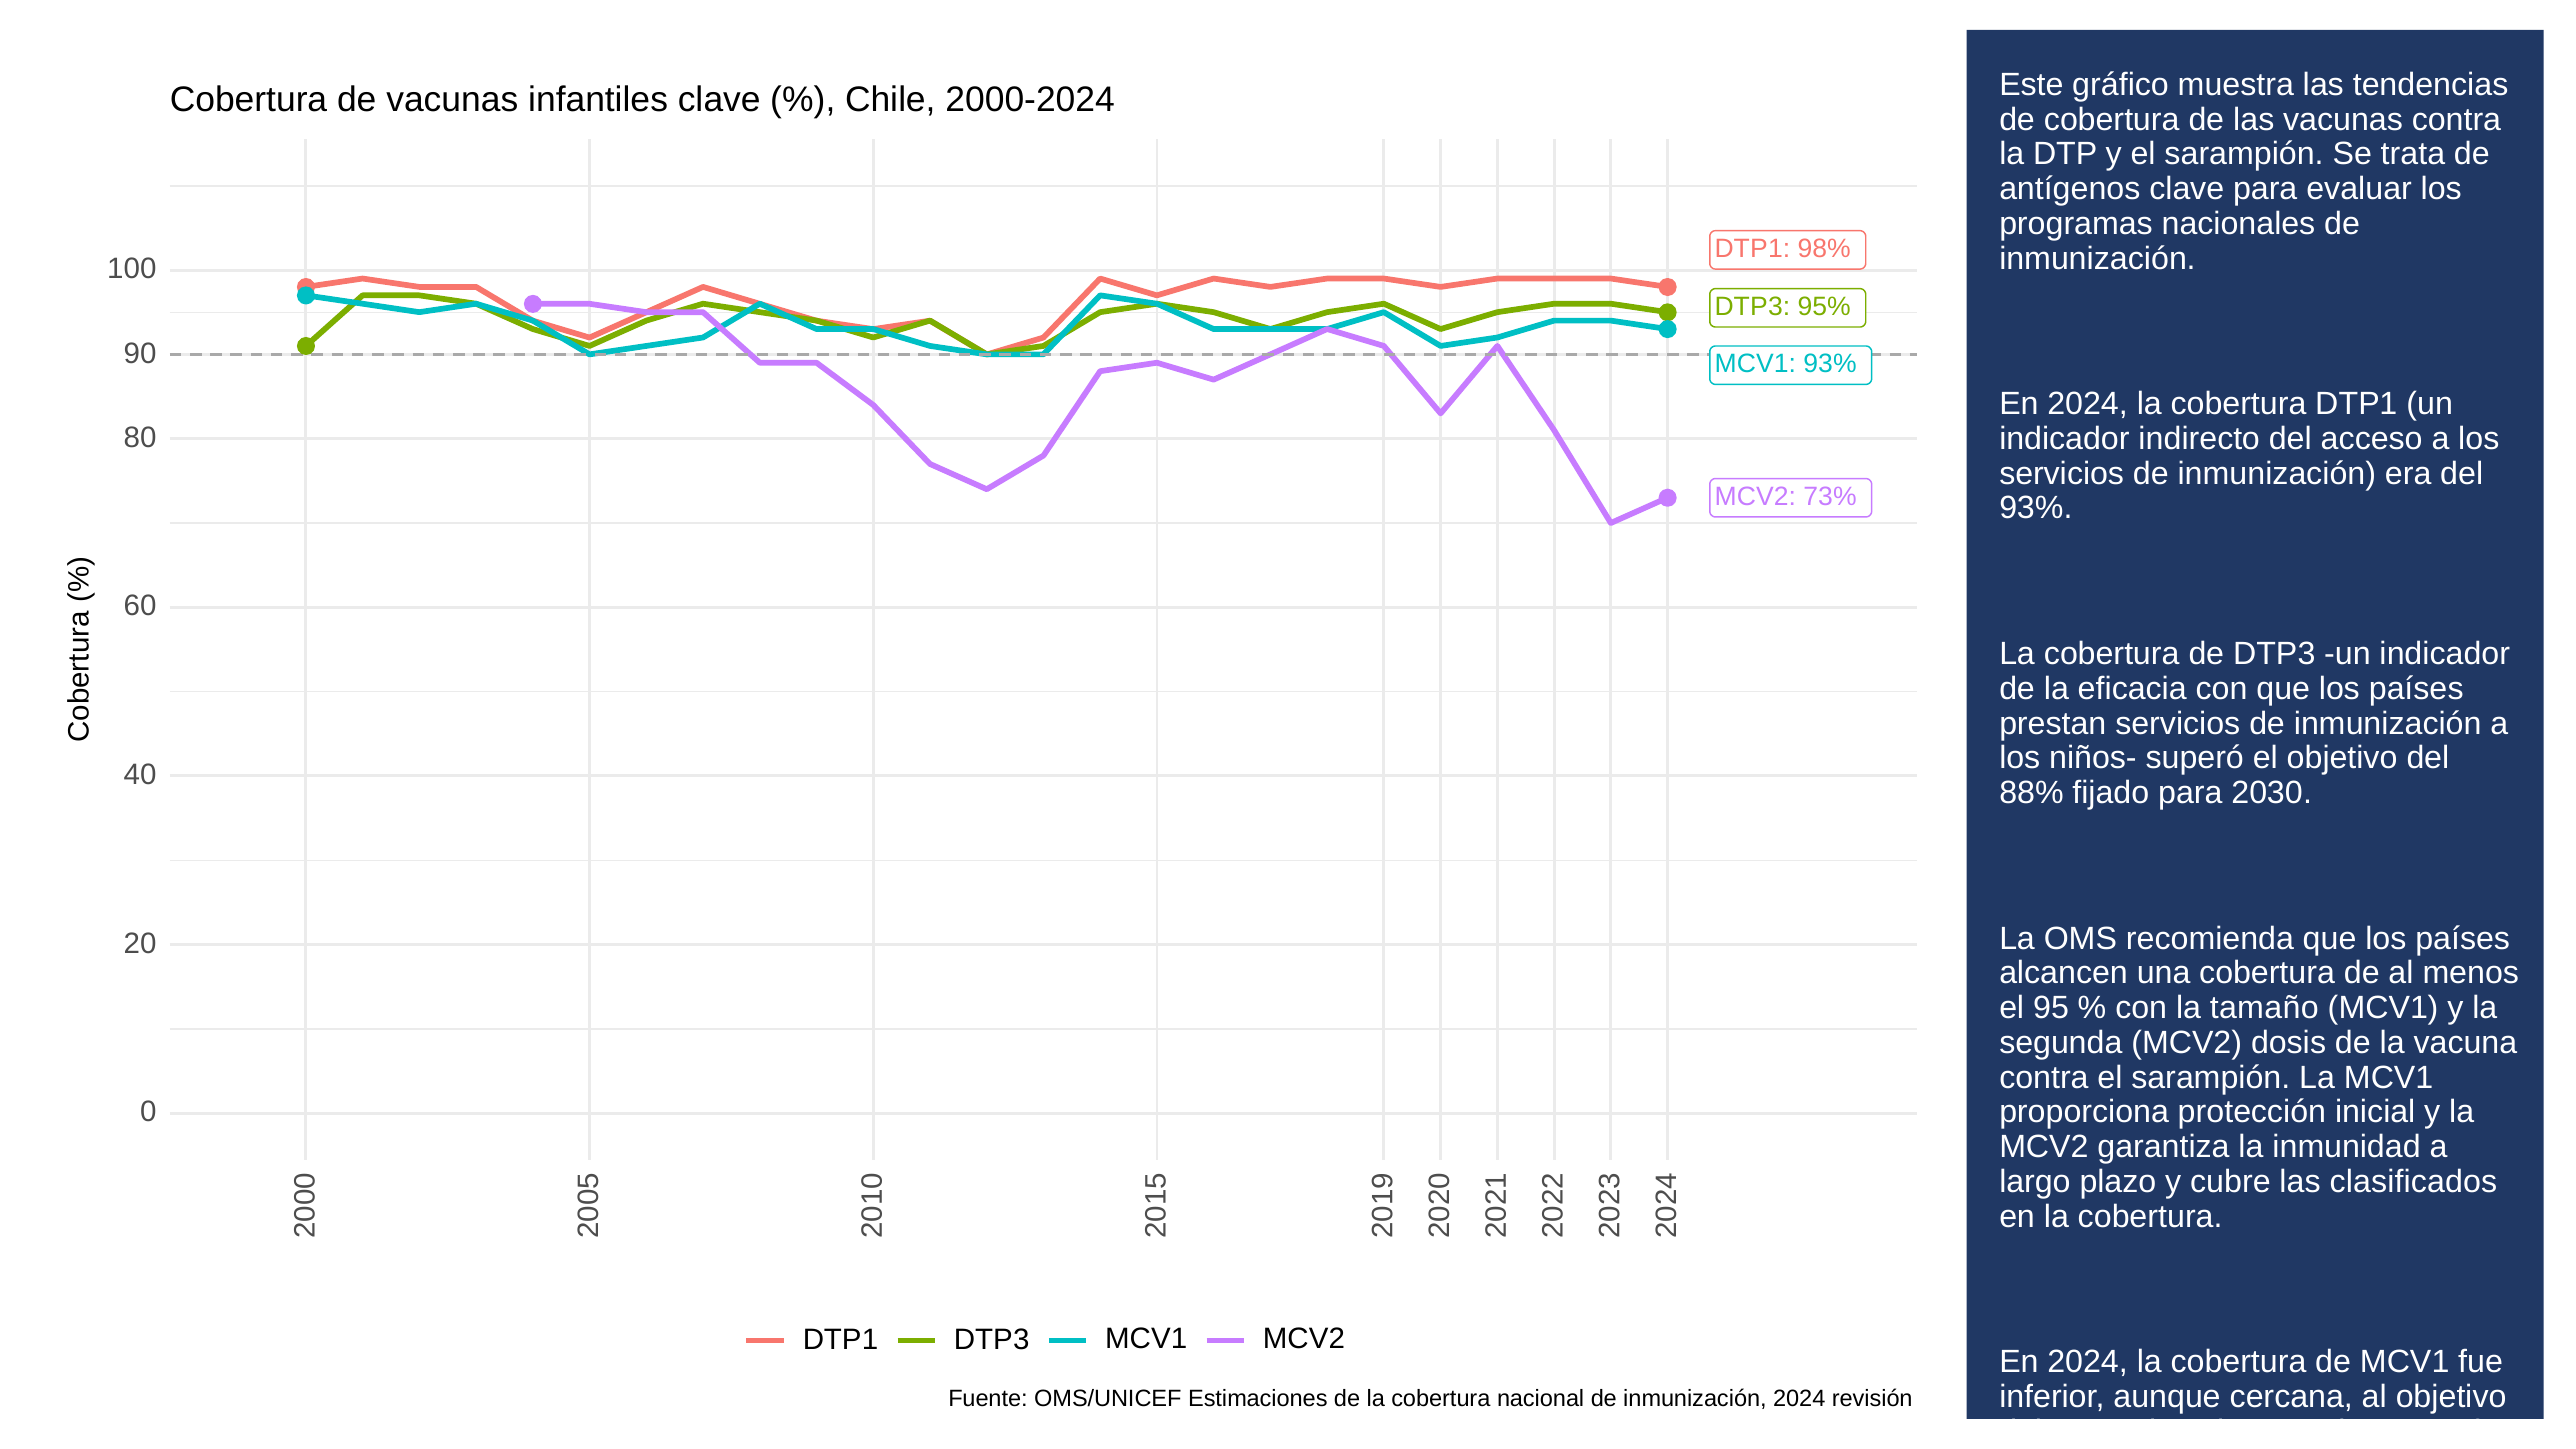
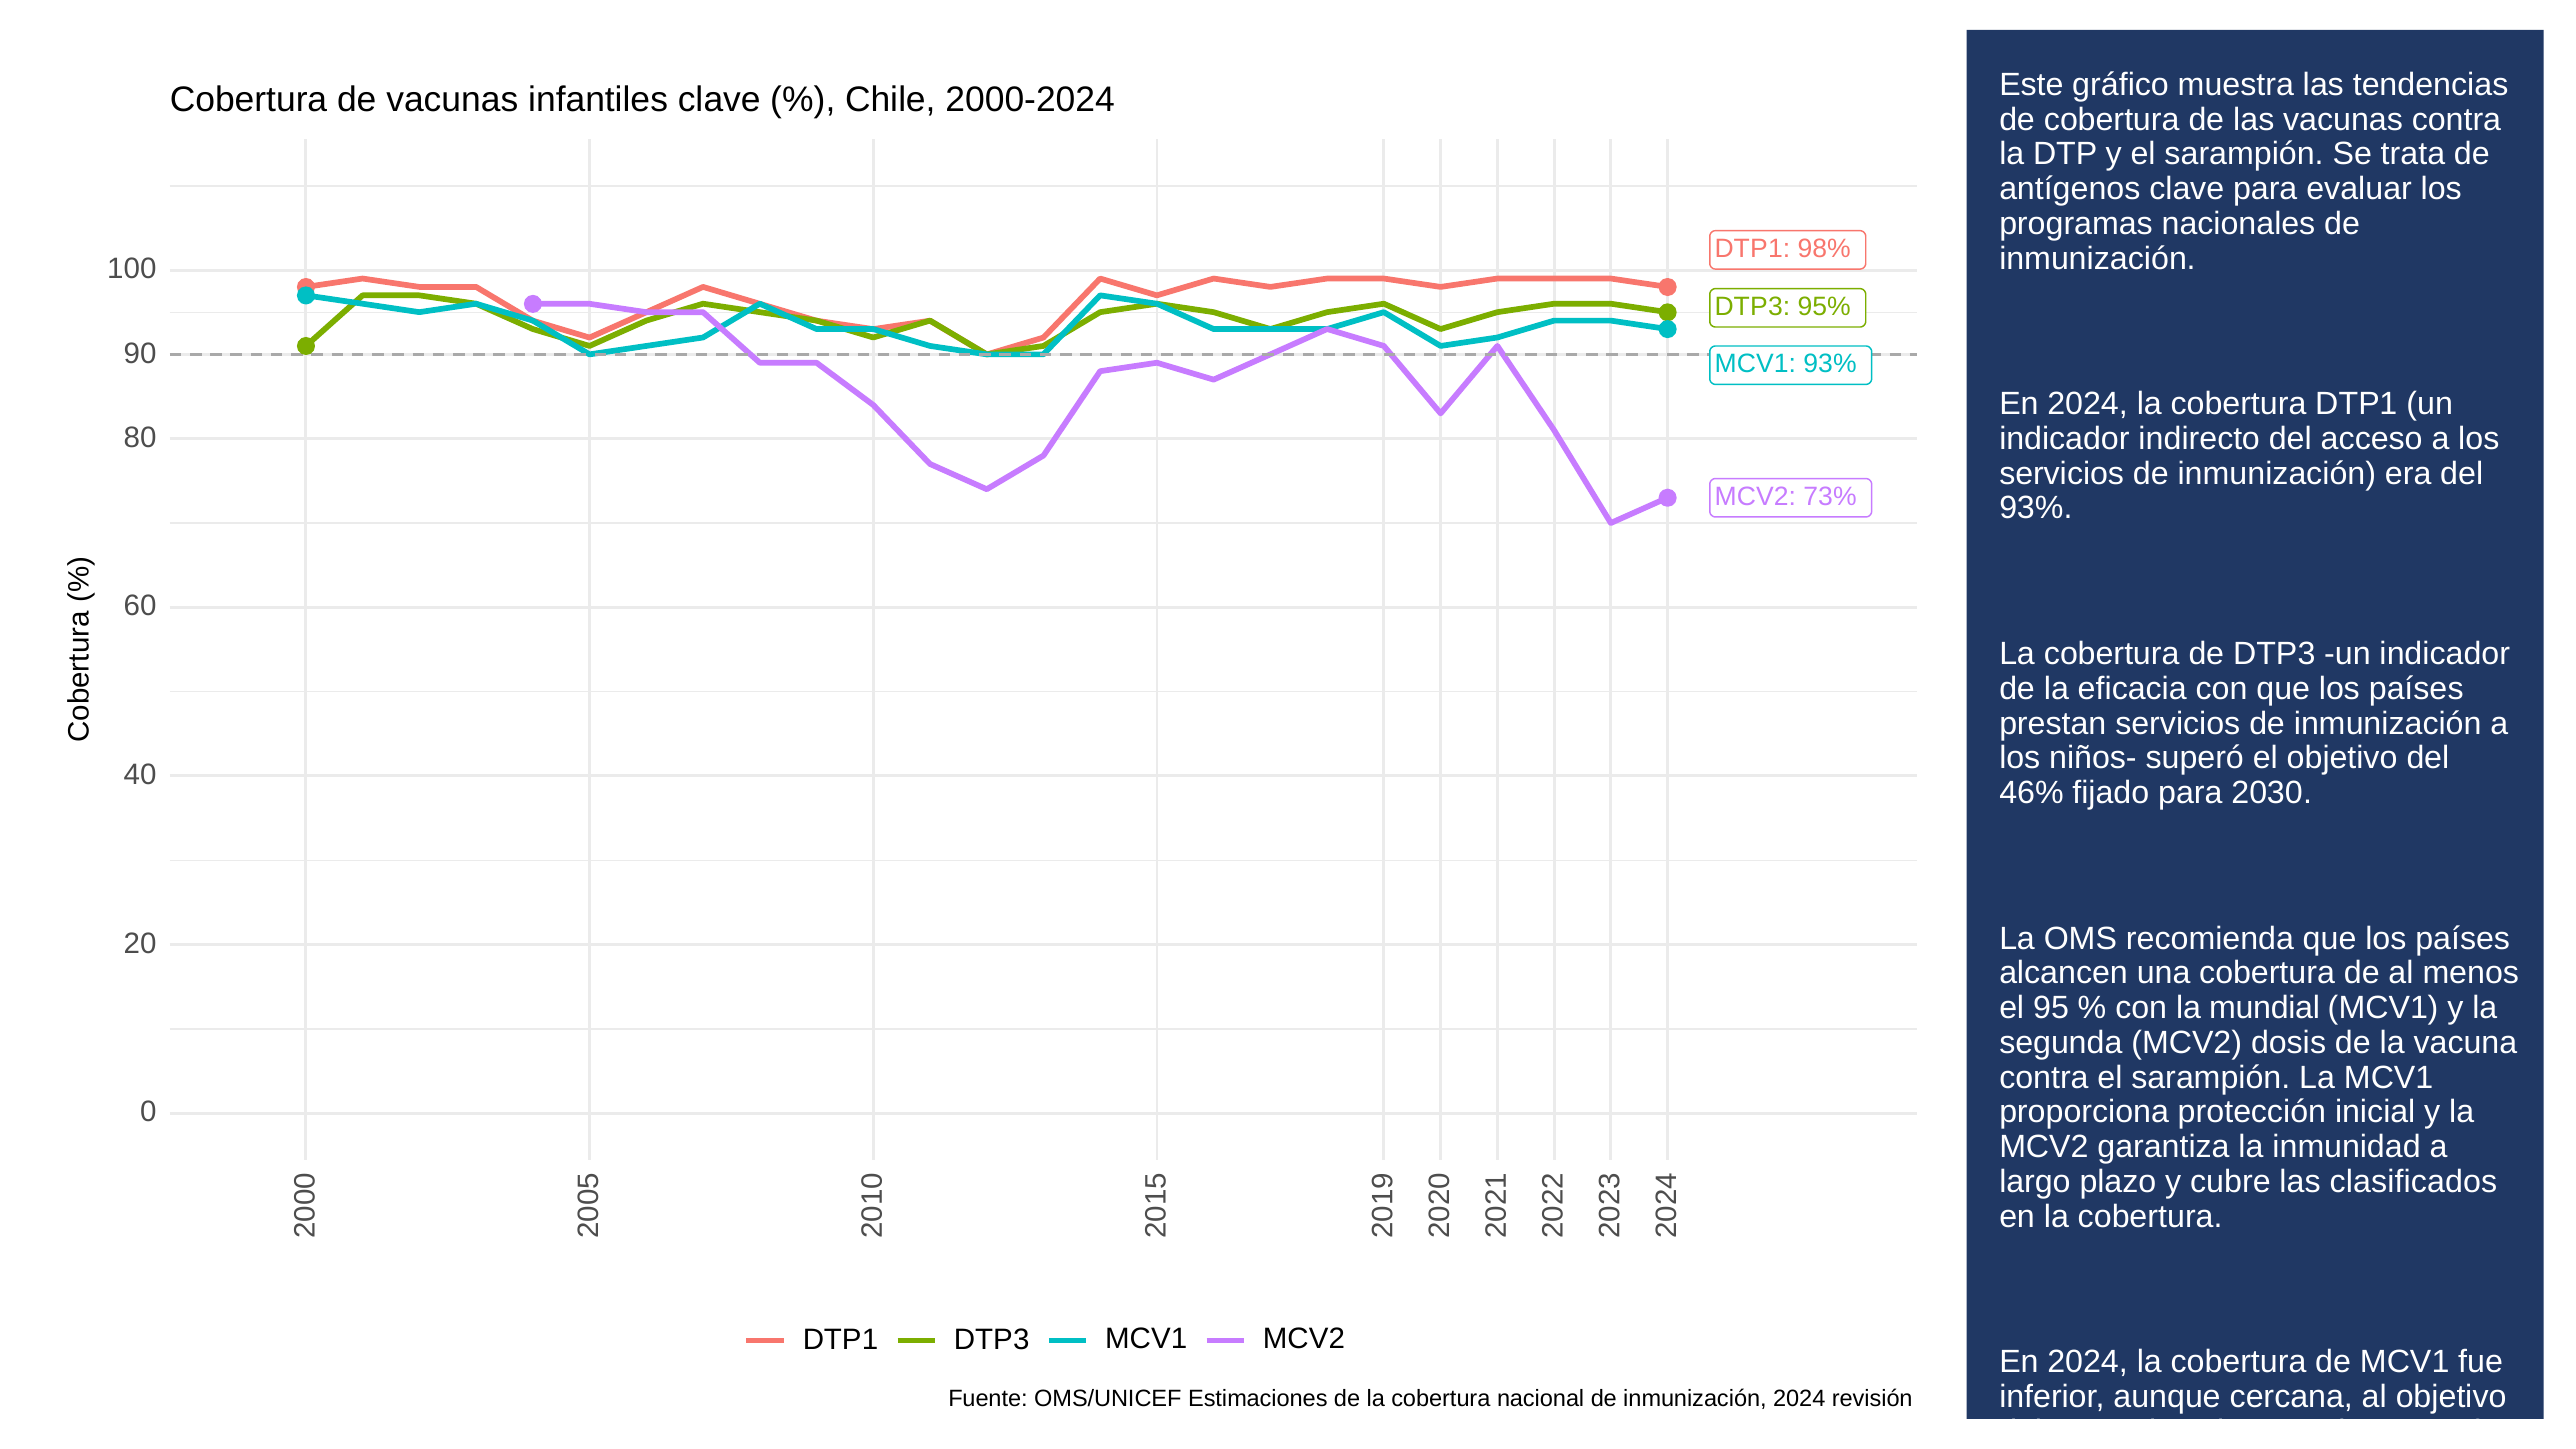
88%: 88% -> 46% (2031, 793)
tamaño: tamaño -> mundial (2265, 1008)
